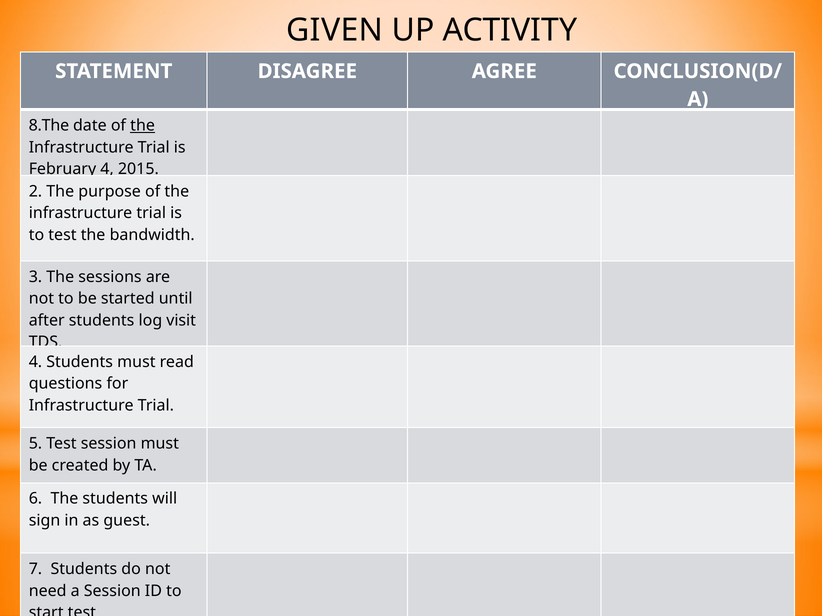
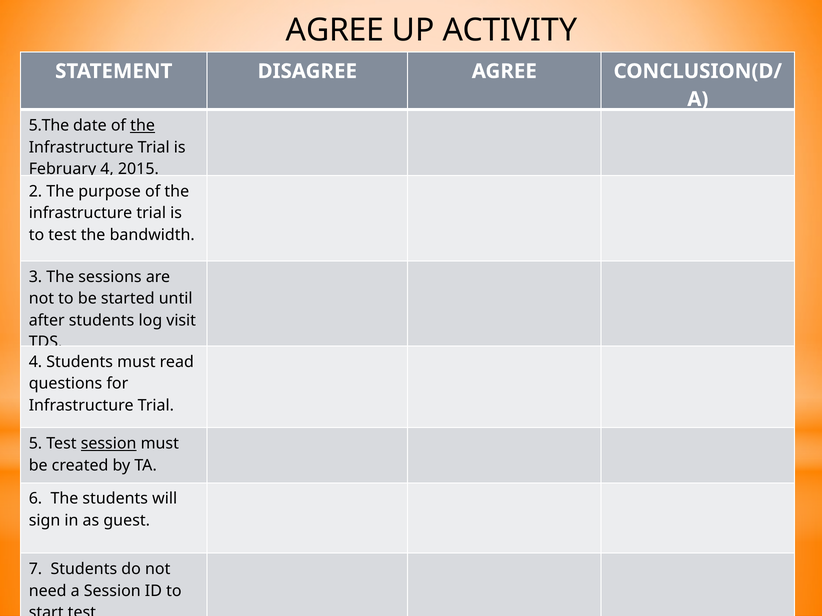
GIVEN: GIVEN -> AGREE (335, 30)
8.The: 8.The -> 5.The (49, 126)
session underline: none -> present (109, 444)
